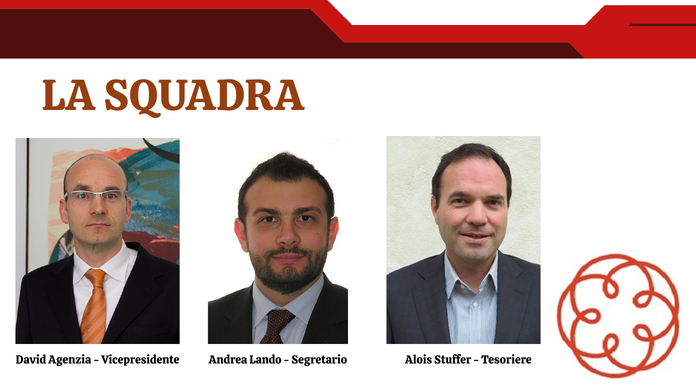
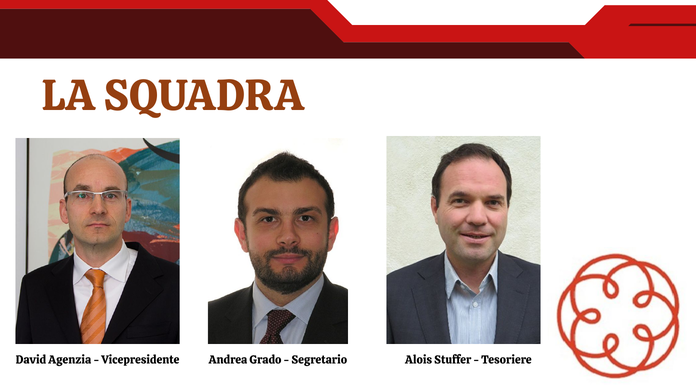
Lando: Lando -> Grado (265, 361)
